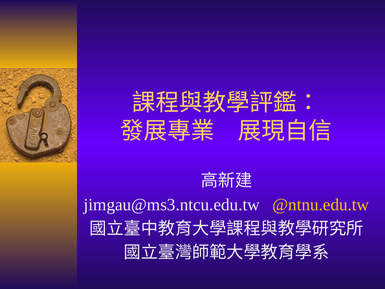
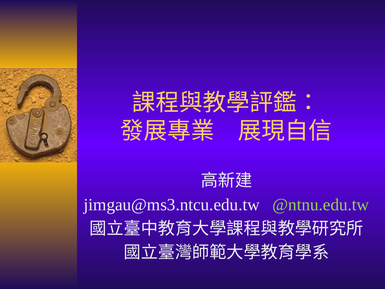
@ntnu.edu.tw colour: yellow -> light green (321, 204)
